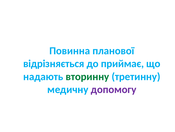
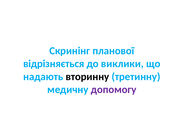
Повинна: Повинна -> Скринінг (70, 51)
приймає: приймає -> виклики (122, 63)
вторинну colour: green -> black (87, 76)
